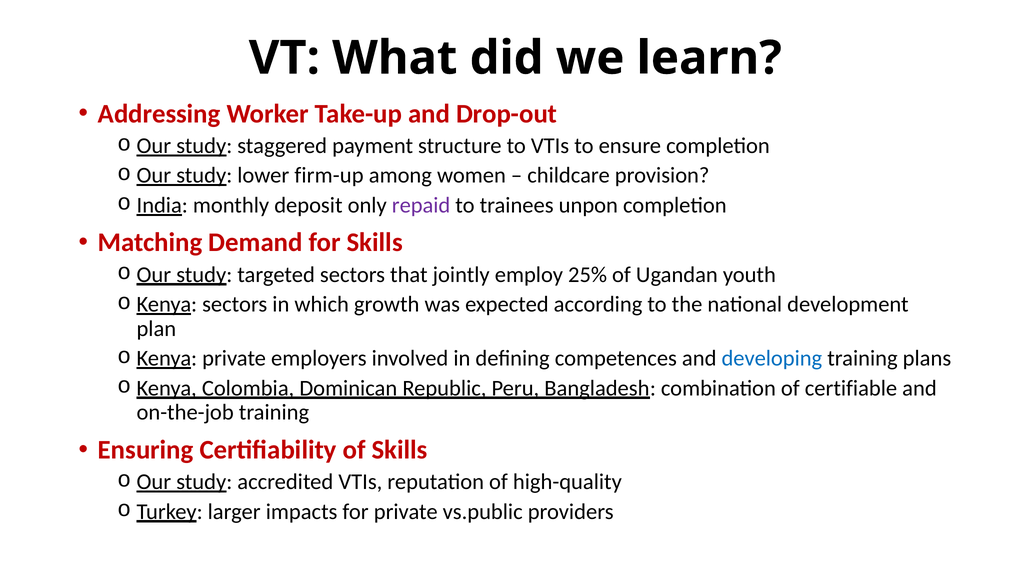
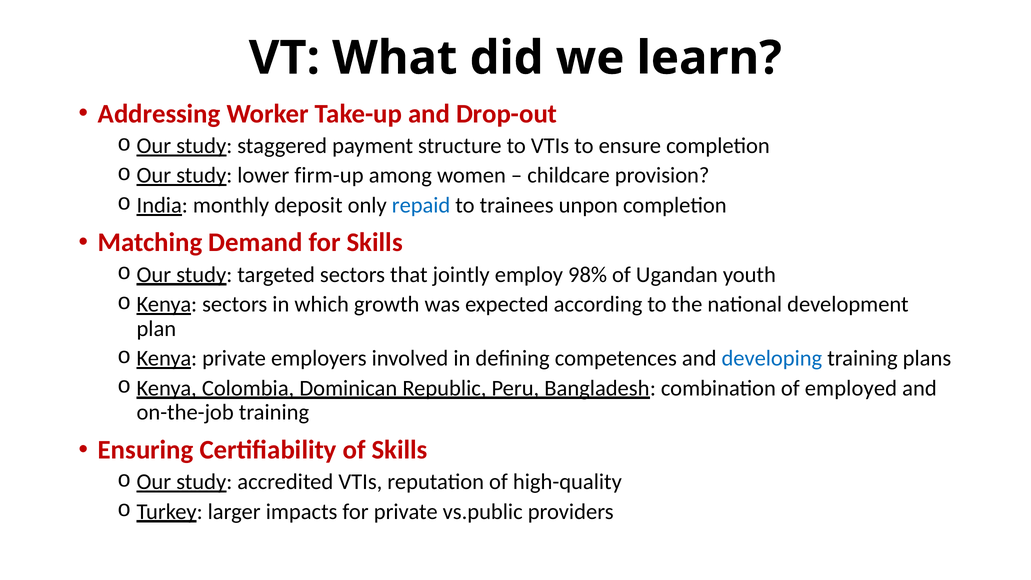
repaid colour: purple -> blue (421, 205)
25%: 25% -> 98% (588, 275)
certifiable: certifiable -> employed (851, 388)
